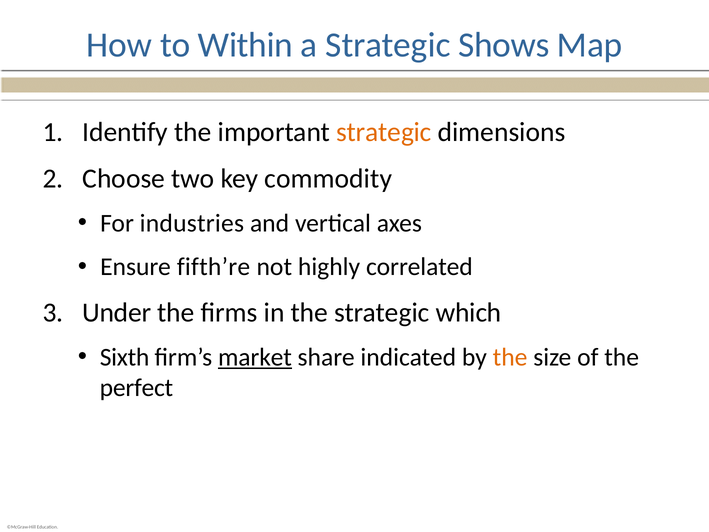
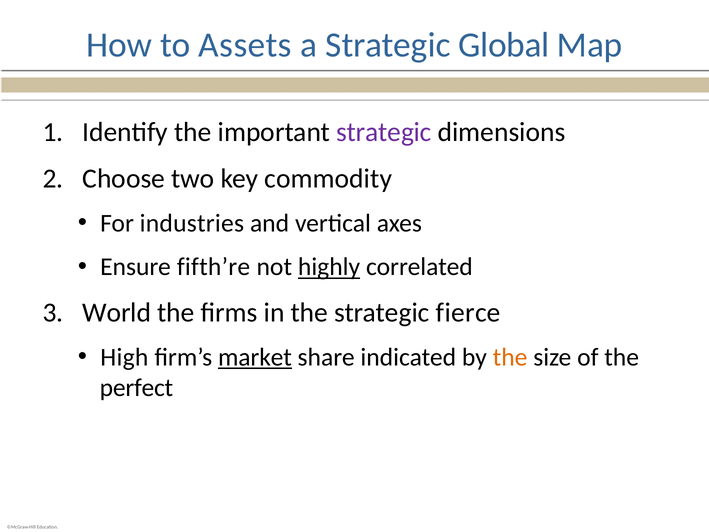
Within: Within -> Assets (245, 45)
Shows: Shows -> Global (504, 45)
strategic colour: orange -> purple (384, 132)
highly underline: none -> present (329, 267)
Under: Under -> World (117, 312)
which: which -> fierce (468, 312)
Sixth: Sixth -> High (124, 357)
